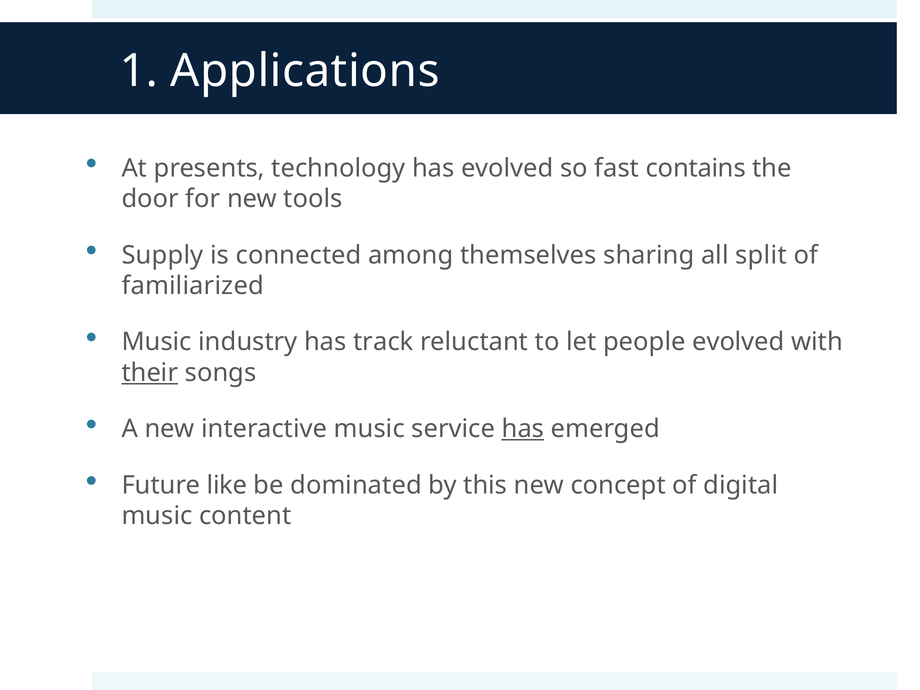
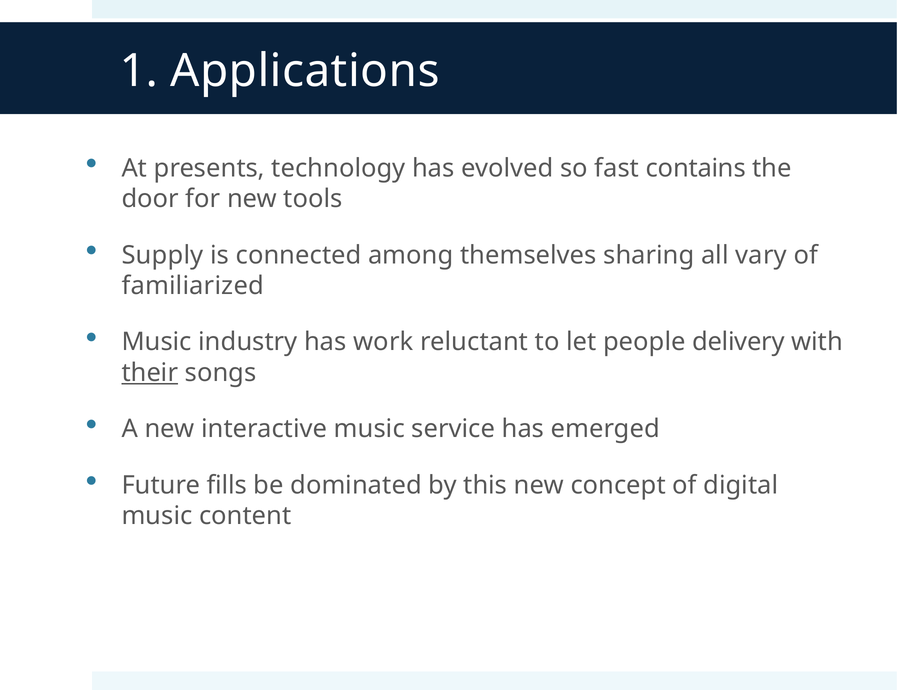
split: split -> vary (761, 255)
track: track -> work (383, 342)
people evolved: evolved -> delivery (738, 342)
has underline: present -> none (523, 429)
like: like -> fills (227, 485)
